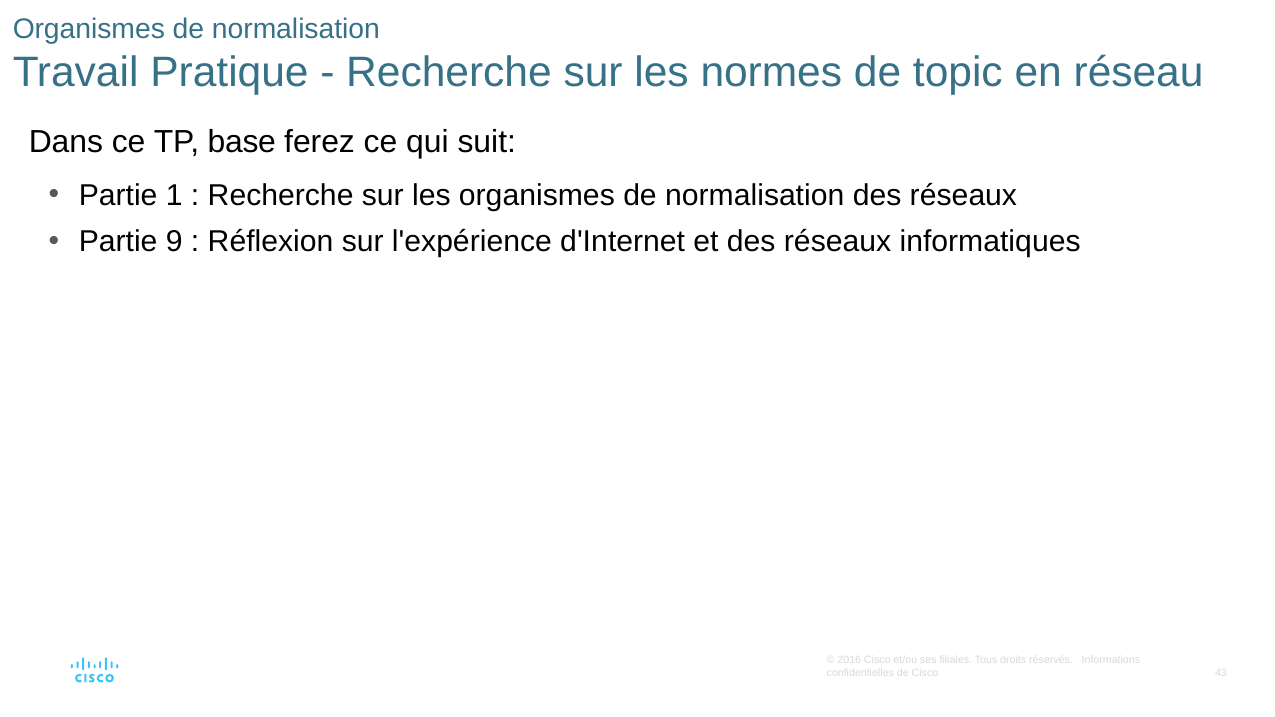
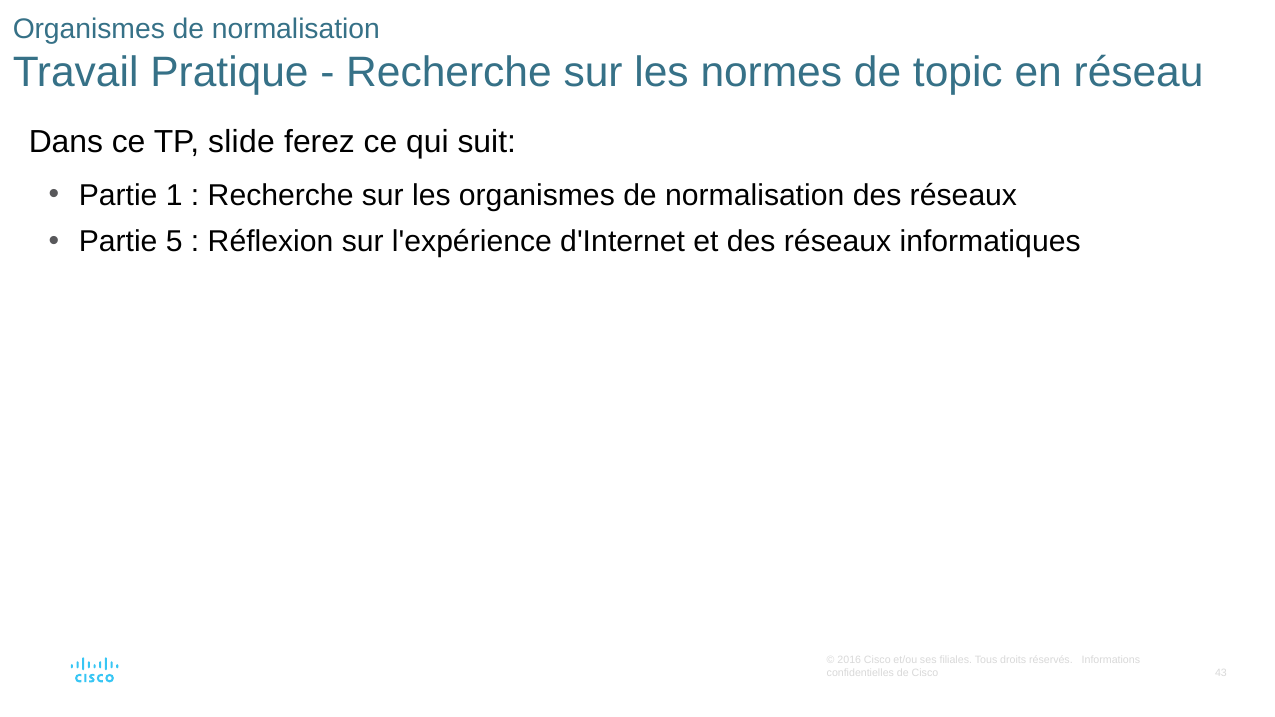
base: base -> slide (241, 142)
9: 9 -> 5 (174, 242)
